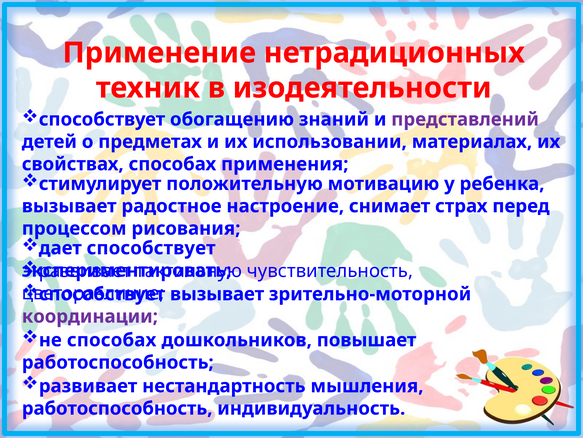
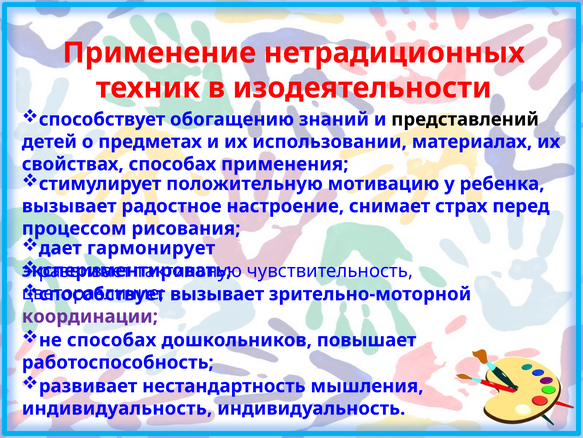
представлений colour: purple -> black (465, 119)
дает способствует: способствует -> гармонирует (151, 248)
работоспособность: работоспособность -> индивидуальность (117, 408)
